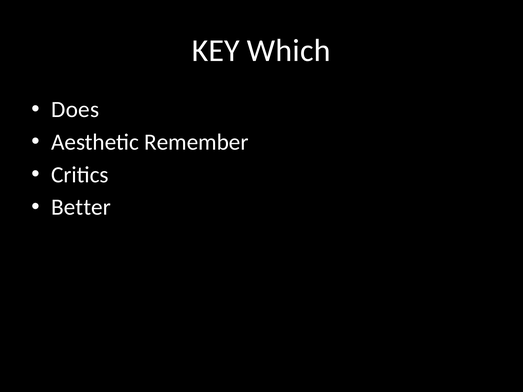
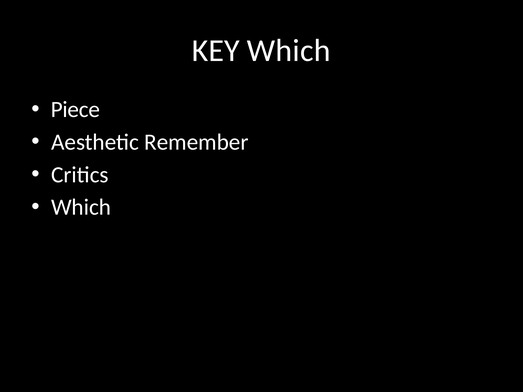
Does: Does -> Piece (75, 110)
Better: Better -> Which (81, 207)
